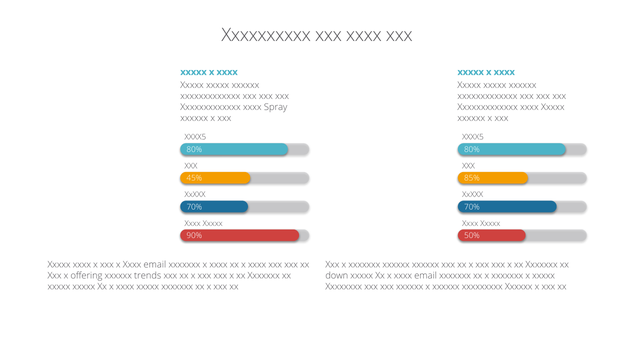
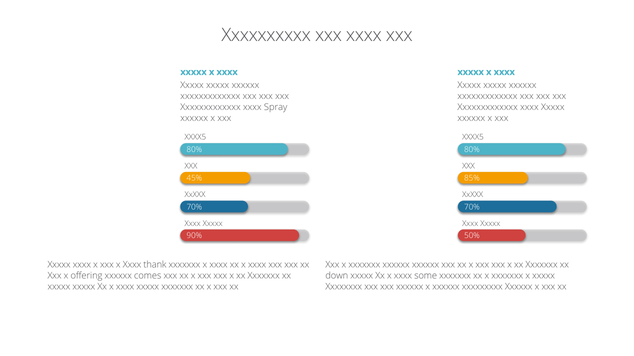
xxx x Xxxx email: email -> thank (155, 265)
trends: trends -> comes (148, 276)
Xx x xxxx email: email -> some (426, 276)
